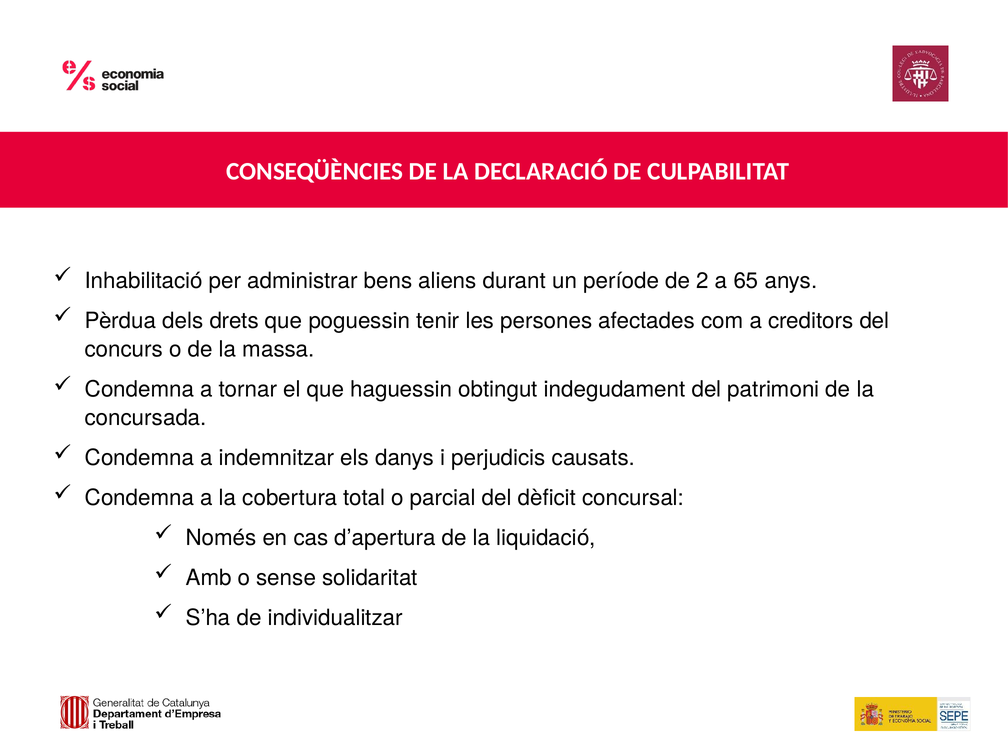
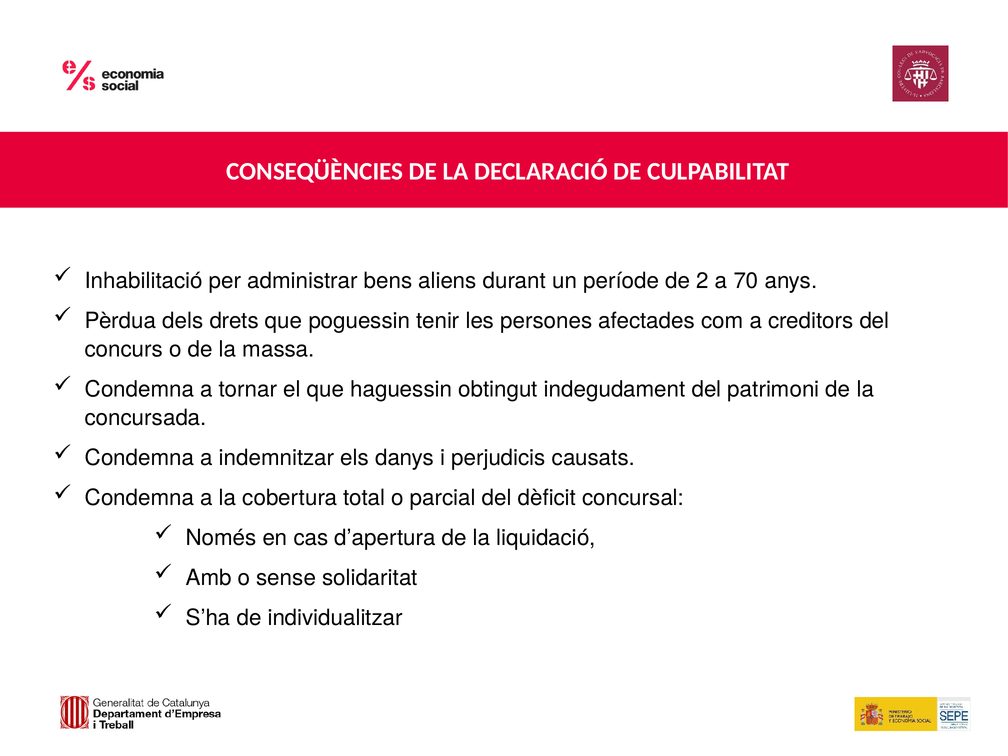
65: 65 -> 70 (746, 281)
